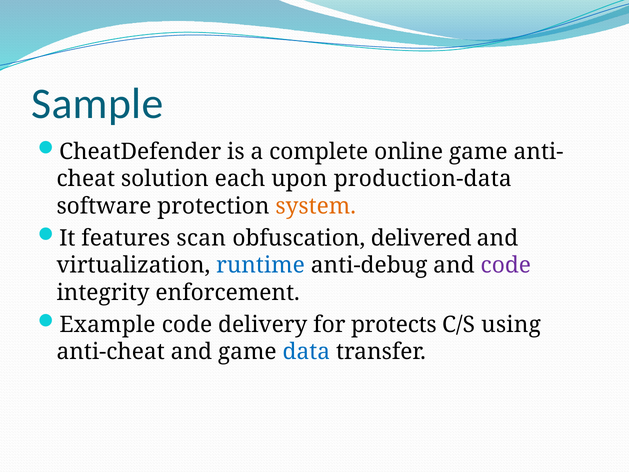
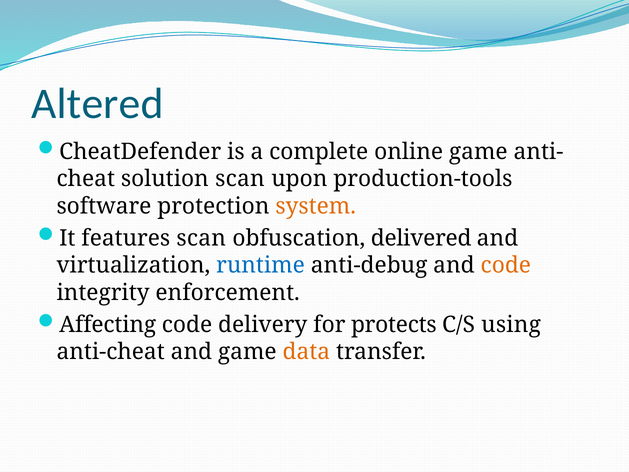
Sample: Sample -> Altered (97, 104)
solution each: each -> scan (240, 179)
production-data: production-data -> production-tools (423, 179)
code colour: purple -> orange (506, 265)
Example: Example -> Affecting (108, 324)
data colour: blue -> orange (306, 352)
